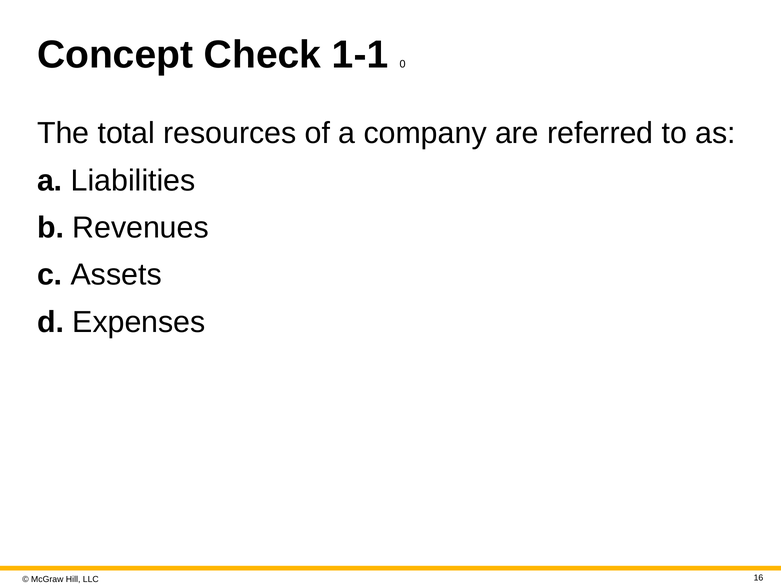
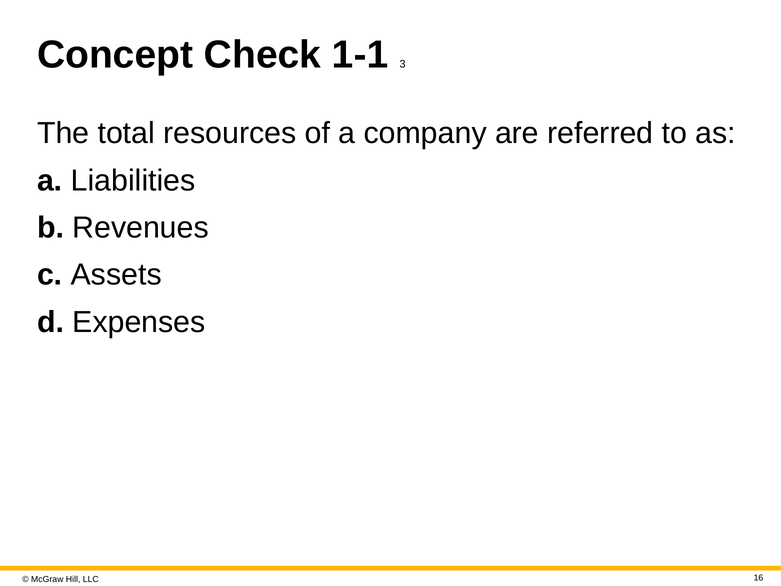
0: 0 -> 3 (403, 64)
